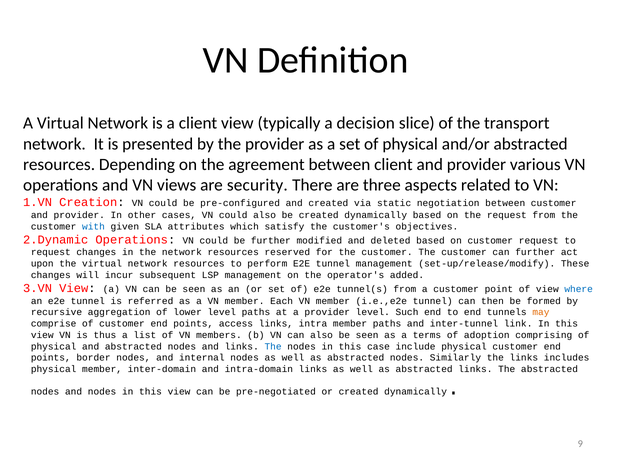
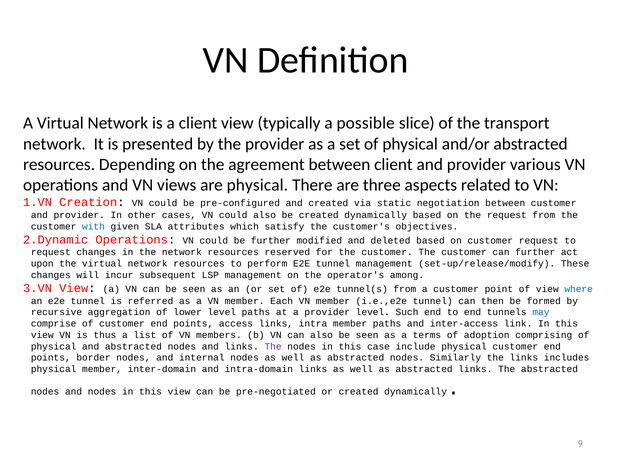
decision: decision -> possible (366, 123)
are security: security -> physical (257, 185)
added: added -> among (407, 275)
may colour: orange -> blue (541, 312)
inter-tunnel: inter-tunnel -> inter-access (464, 324)
The colour: blue -> purple (273, 346)
